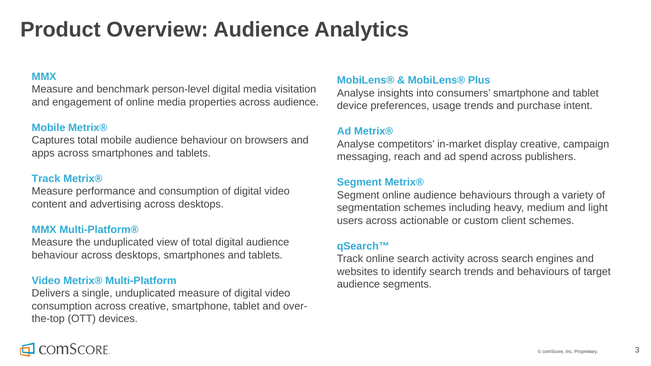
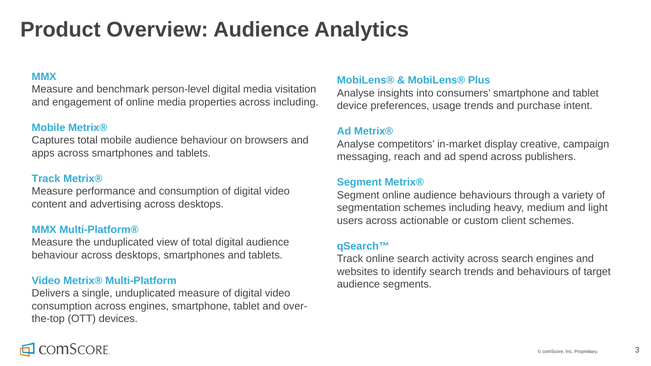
across audience: audience -> including (296, 102)
across creative: creative -> engines (149, 306)
